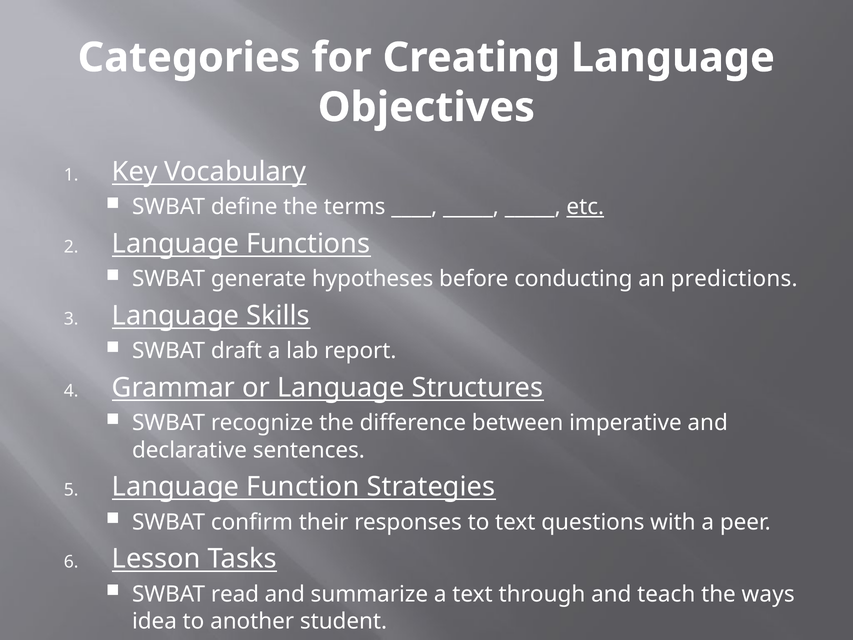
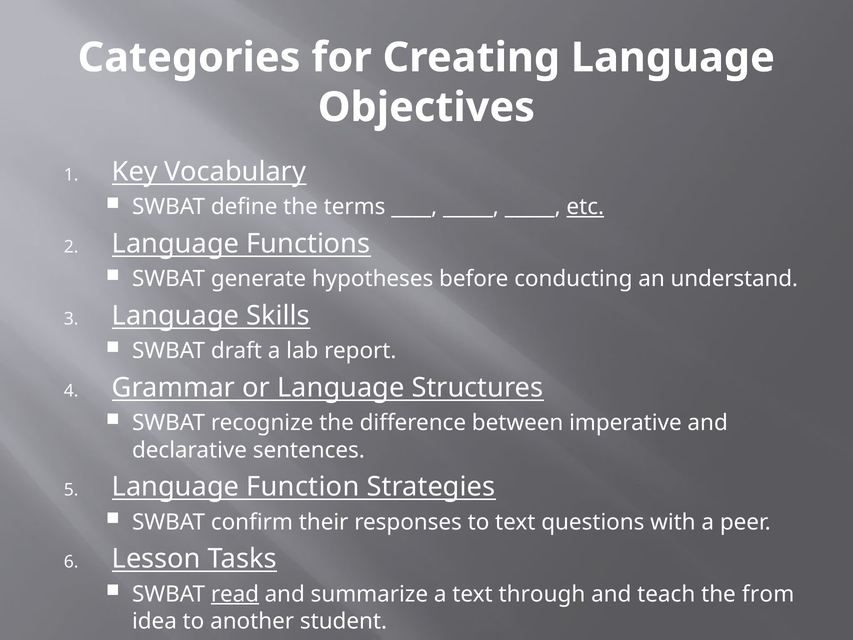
predictions: predictions -> understand (734, 279)
read underline: none -> present (235, 594)
ways: ways -> from (768, 594)
